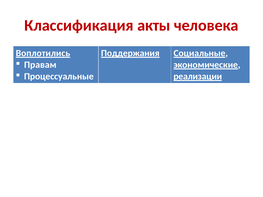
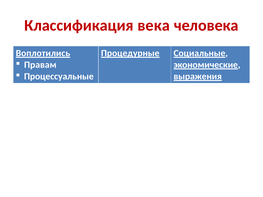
акты: акты -> века (154, 25)
Поддержания: Поддержания -> Процедурные (130, 53)
реализации: реализации -> выражения (198, 77)
